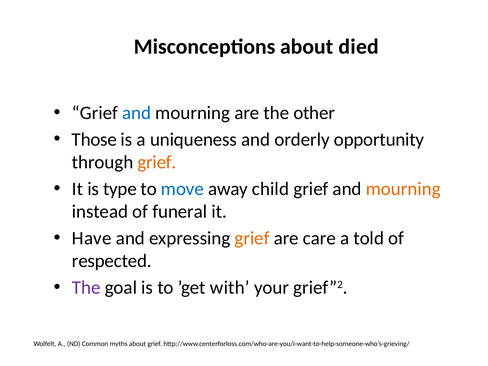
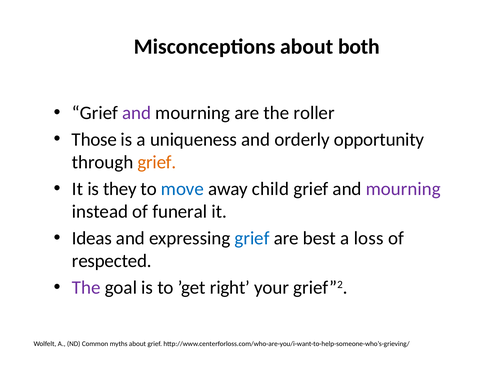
died: died -> both (359, 47)
and colour: blue -> purple (137, 113)
other: other -> roller (314, 113)
type: type -> they (120, 189)
mourning colour: orange -> purple (403, 189)
Have: Have -> Ideas (92, 238)
grief colour: orange -> blue (252, 238)
care: care -> best (319, 238)
told: told -> loss (369, 238)
with: with -> right (230, 288)
